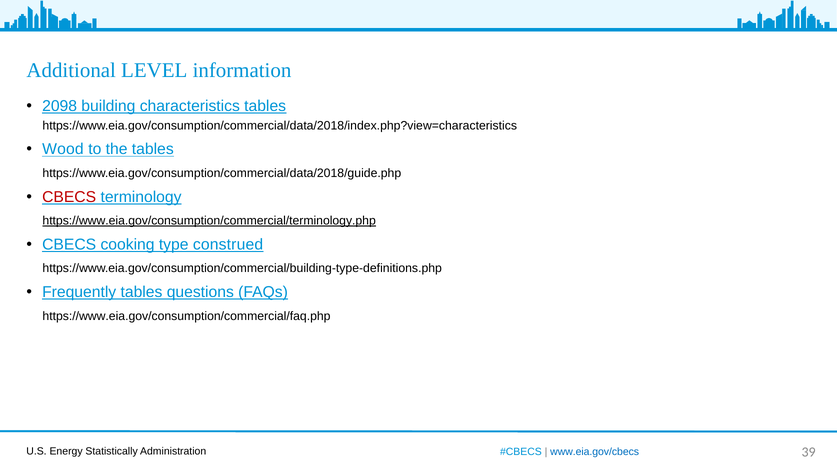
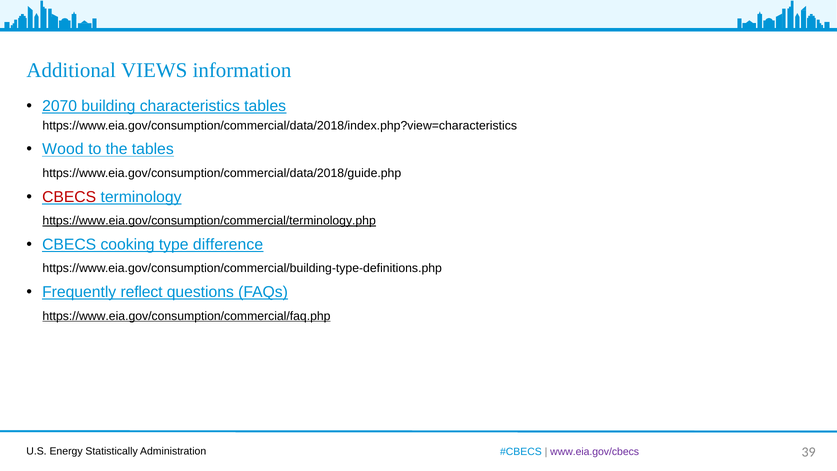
LEVEL: LEVEL -> VIEWS (154, 70)
2098: 2098 -> 2070 (60, 106)
construed: construed -> difference (228, 244)
Frequently tables: tables -> reflect (142, 292)
https://www.eia.gov/consumption/commercial/faq.php underline: none -> present (187, 316)
www.eia.gov/cbecs colour: blue -> purple (595, 451)
